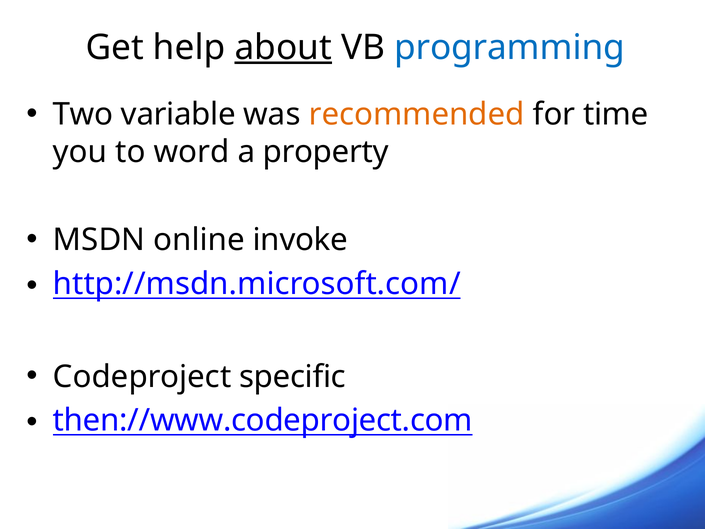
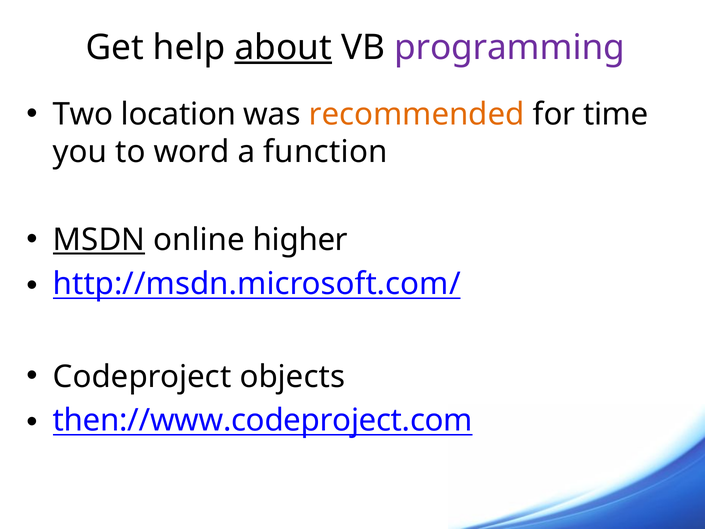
programming colour: blue -> purple (510, 48)
variable: variable -> location (178, 114)
property: property -> function (326, 152)
MSDN underline: none -> present (99, 240)
invoke: invoke -> higher (300, 240)
specific: specific -> objects (292, 376)
